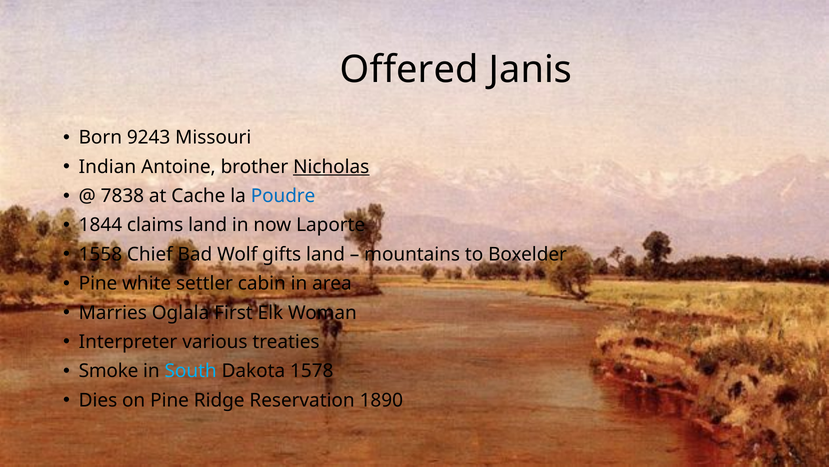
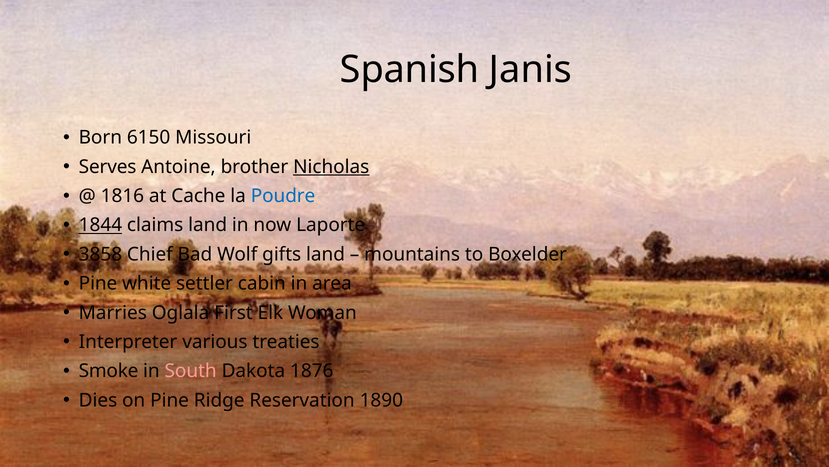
Offered: Offered -> Spanish (410, 70)
9243: 9243 -> 6150 (149, 137)
Indian: Indian -> Serves (108, 167)
7838: 7838 -> 1816 (122, 196)
1844 underline: none -> present (100, 225)
1558: 1558 -> 3858 (100, 254)
South colour: light blue -> pink (191, 371)
1578: 1578 -> 1876 (312, 371)
